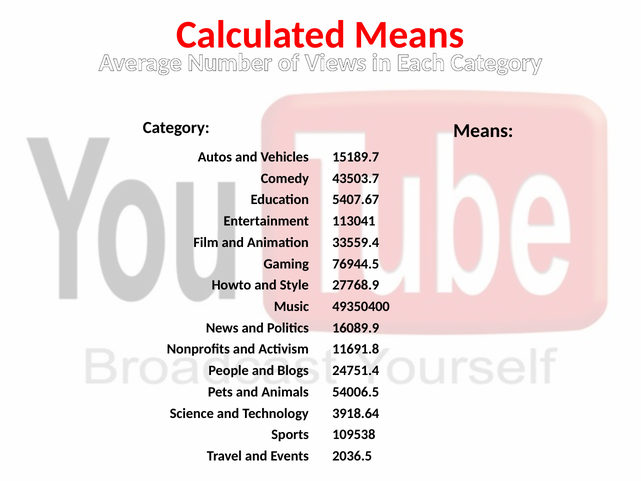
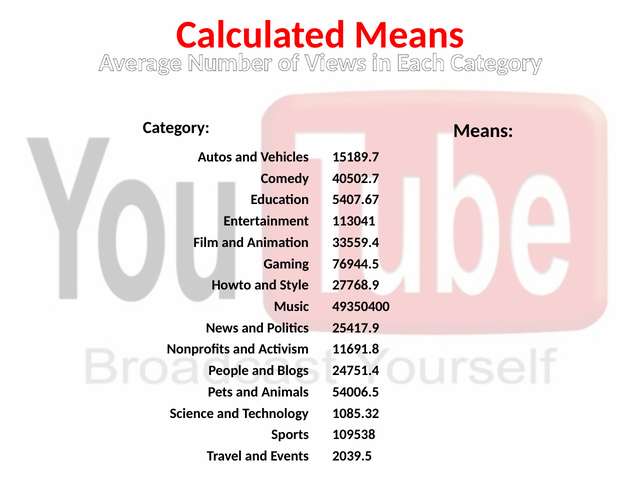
43503.7: 43503.7 -> 40502.7 (356, 178)
16089.9: 16089.9 -> 25417.9 (356, 328)
3918.64: 3918.64 -> 1085.32 (356, 413)
2036.5: 2036.5 -> 2039.5 (352, 456)
